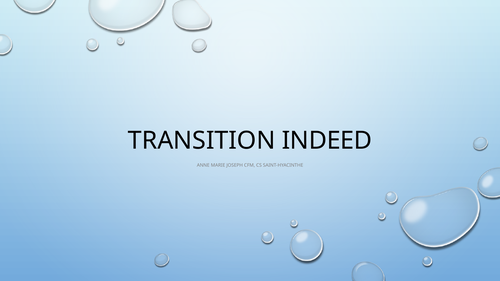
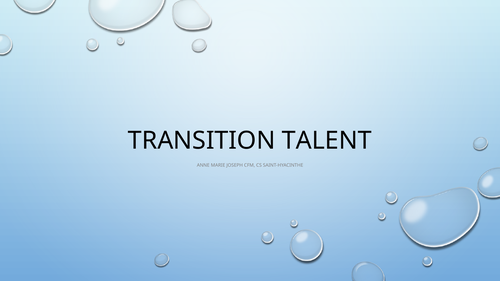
INDEED: INDEED -> TALENT (327, 141)
